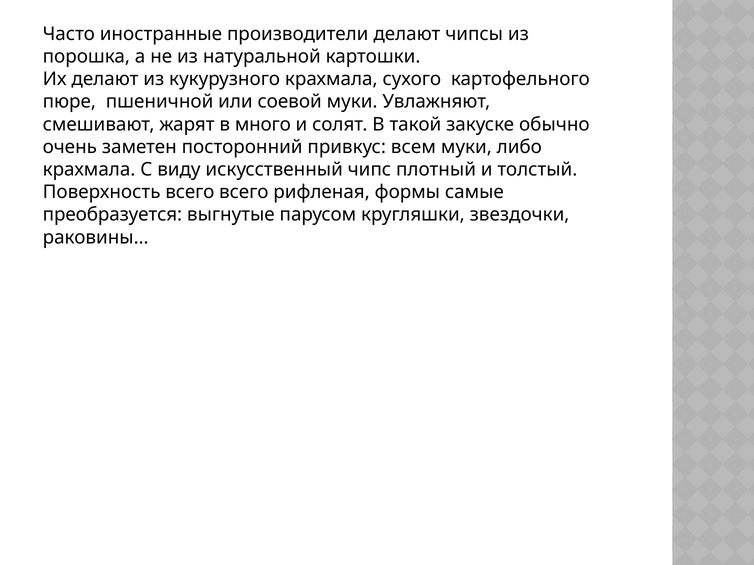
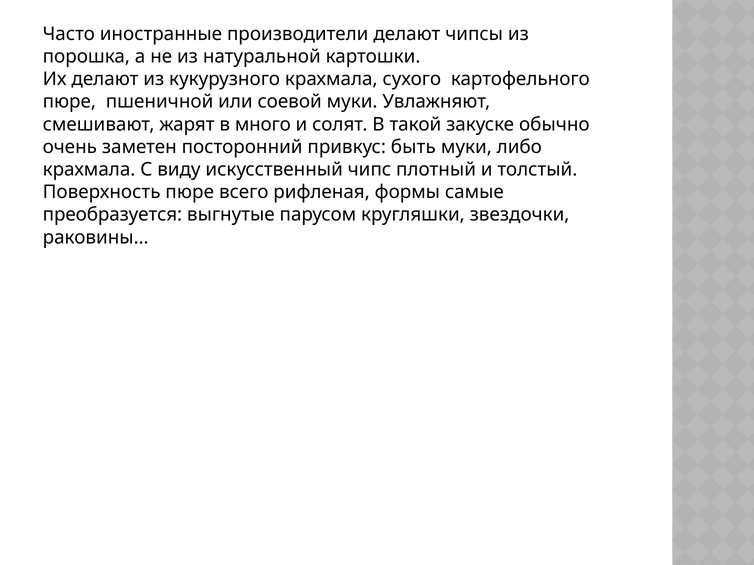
всем: всем -> быть (413, 147)
Поверхность всего: всего -> пюре (190, 192)
